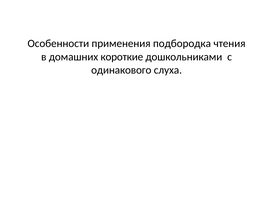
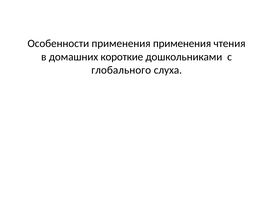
применения подбородка: подбородка -> применения (182, 43)
одинакового: одинакового -> глобального (121, 70)
